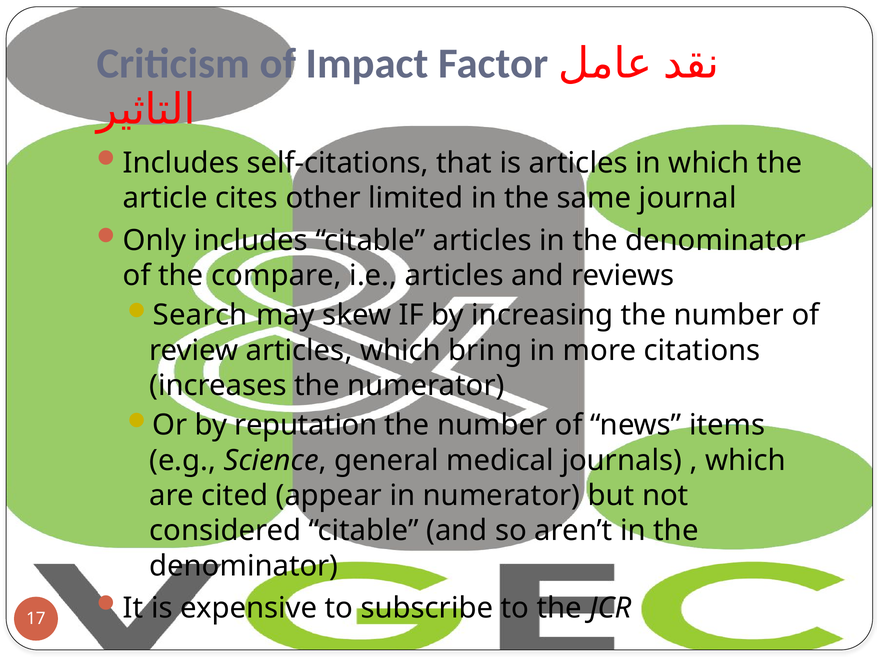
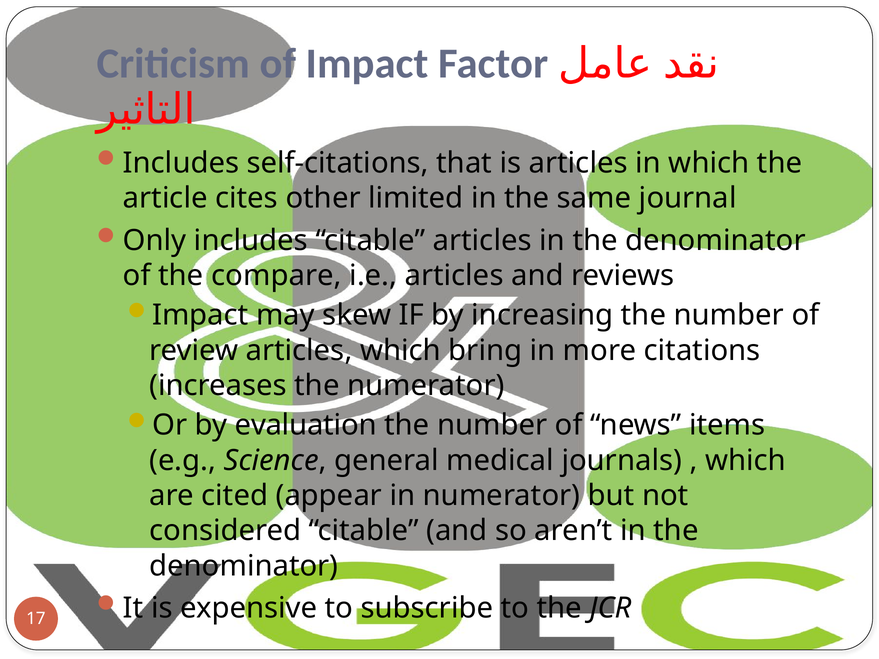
Search: Search -> Impact (200, 315)
reputation: reputation -> evaluation (306, 425)
